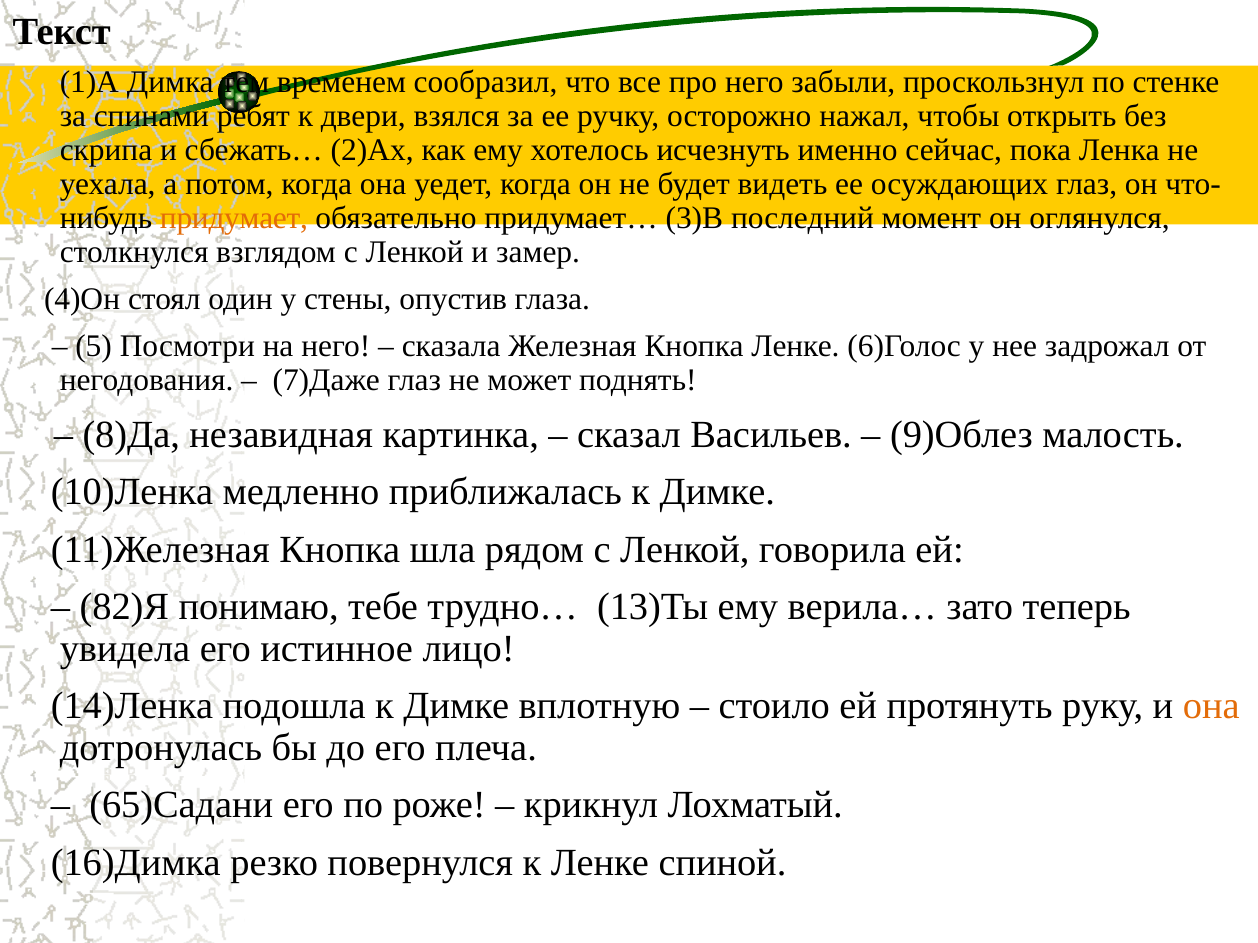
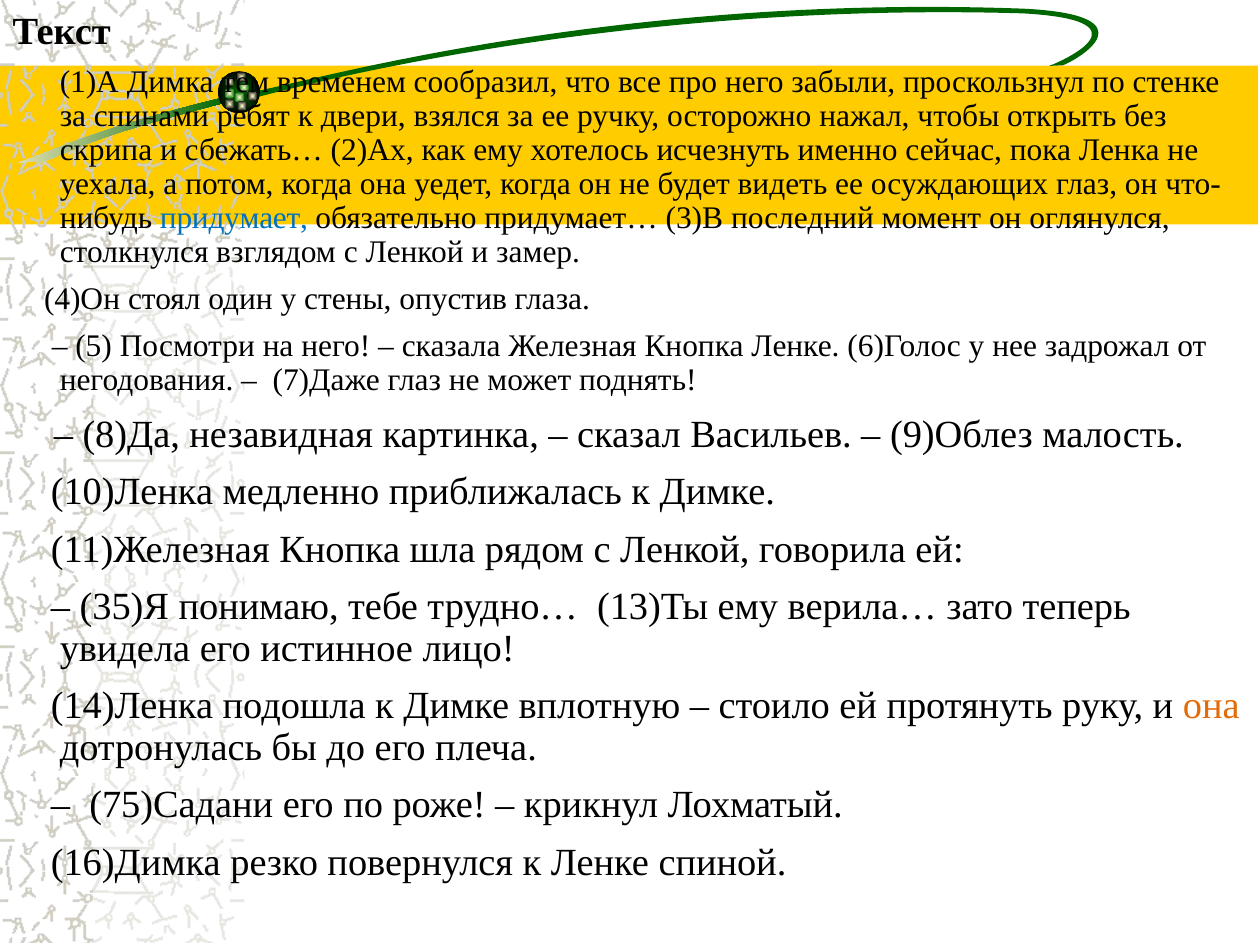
придумает colour: orange -> blue (234, 218)
82)Я: 82)Я -> 35)Я (124, 608)
65)Садани: 65)Садани -> 75)Садани (181, 806)
